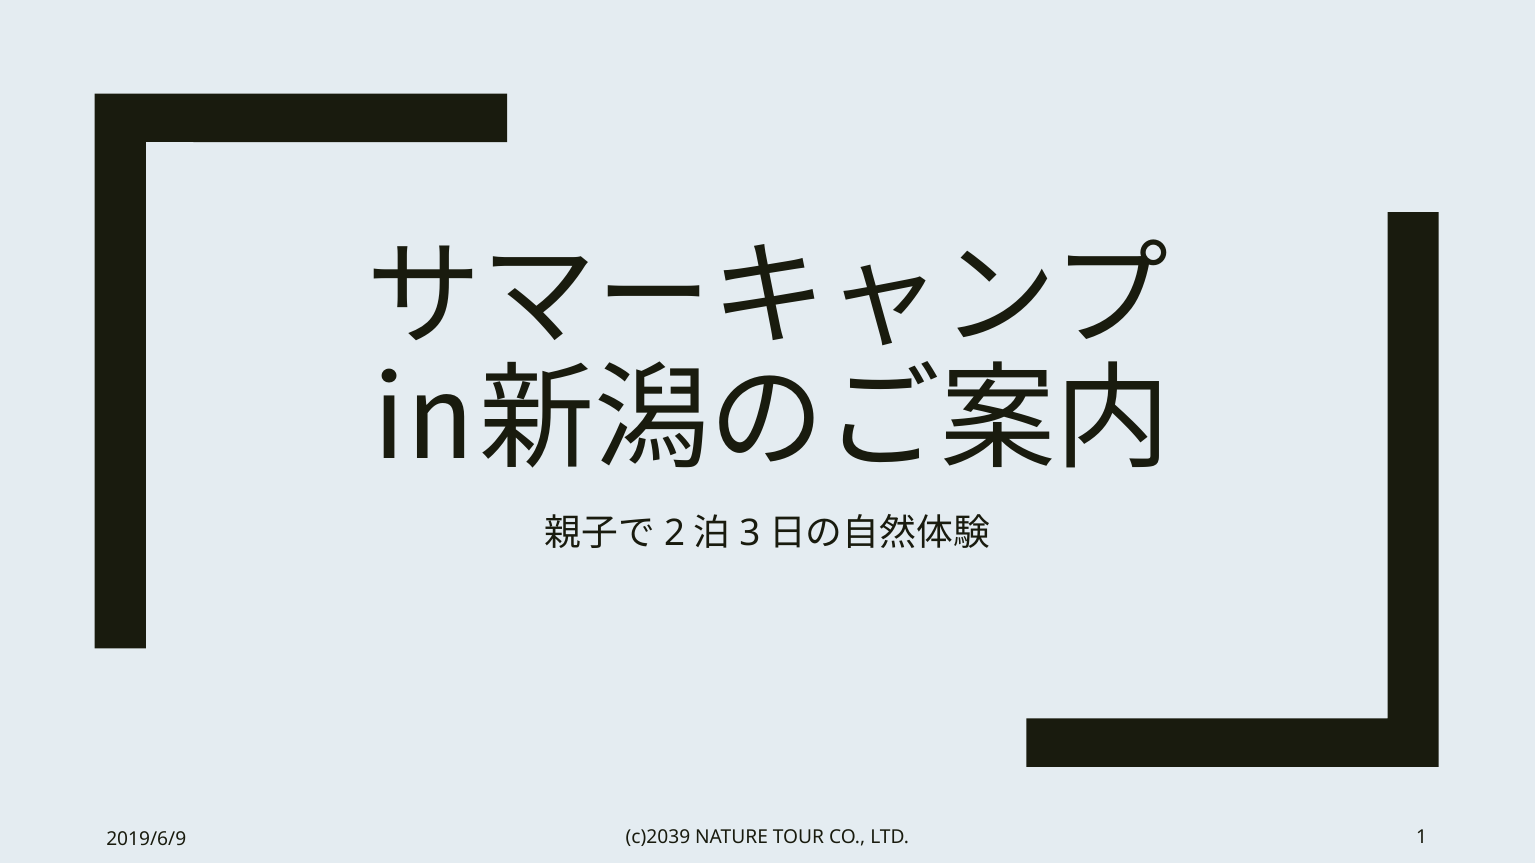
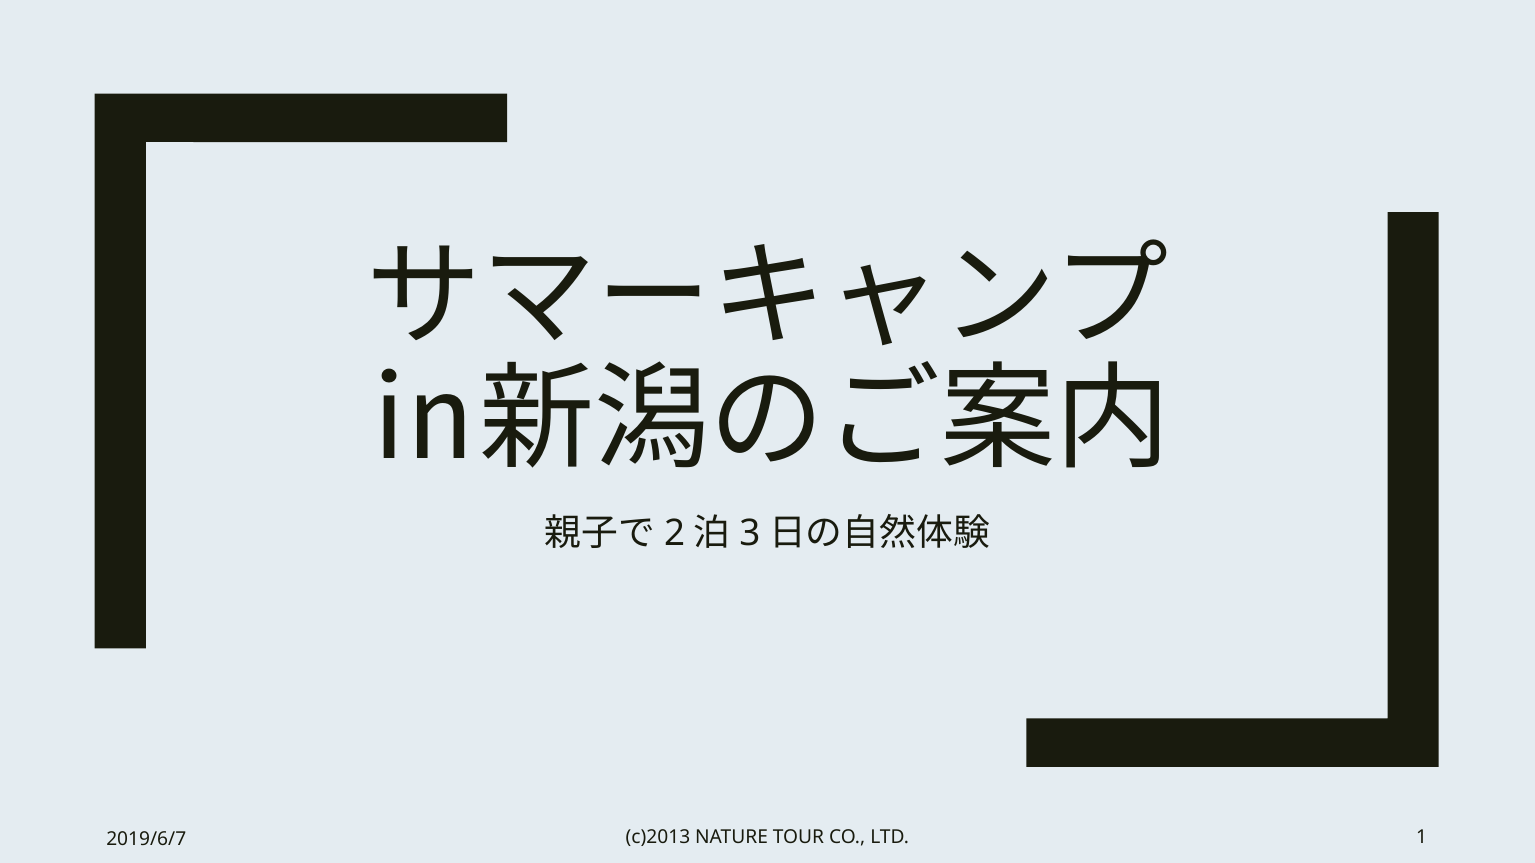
c)2039: c)2039 -> c)2013 (658, 838)
2019/6/9: 2019/6/9 -> 2019/6/7 (146, 839)
